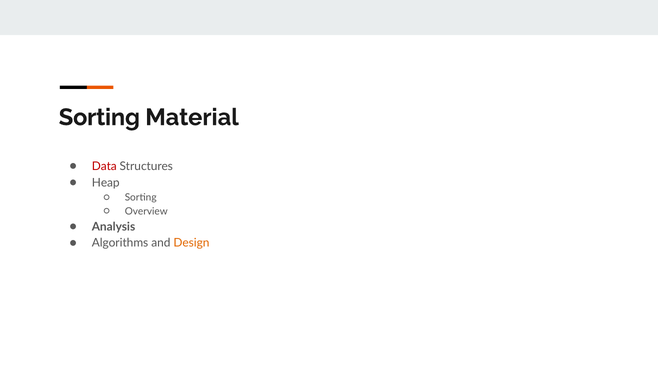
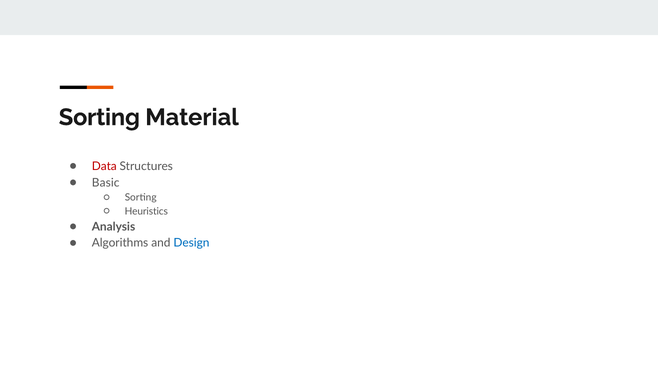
Heap: Heap -> Basic (106, 183)
Overview: Overview -> Heuristics (146, 211)
Design colour: orange -> blue (191, 243)
